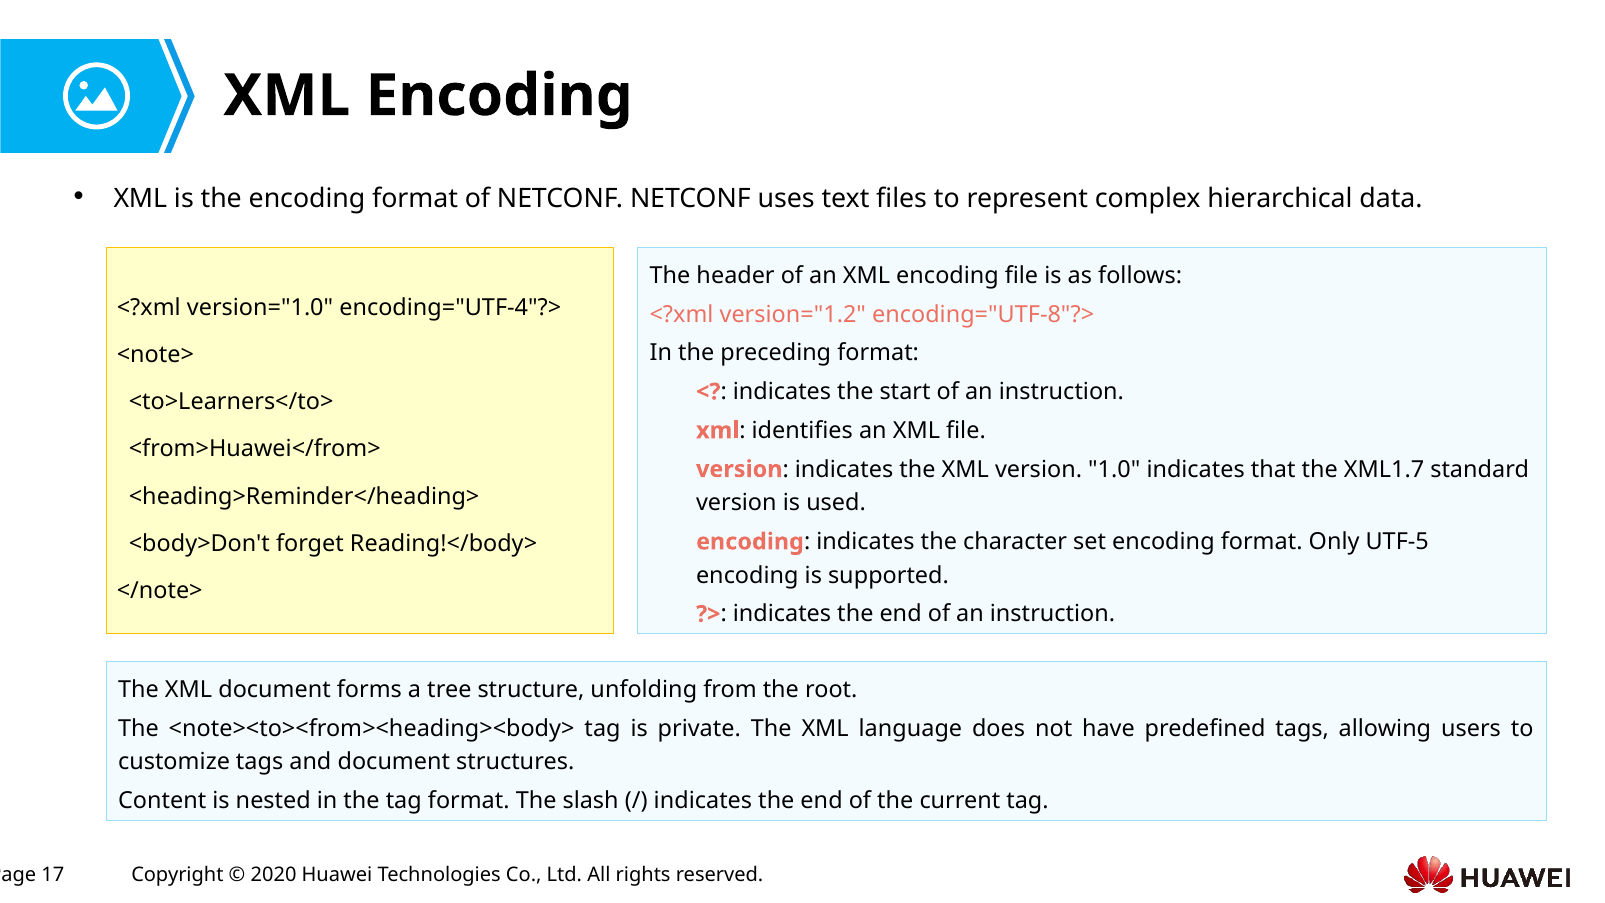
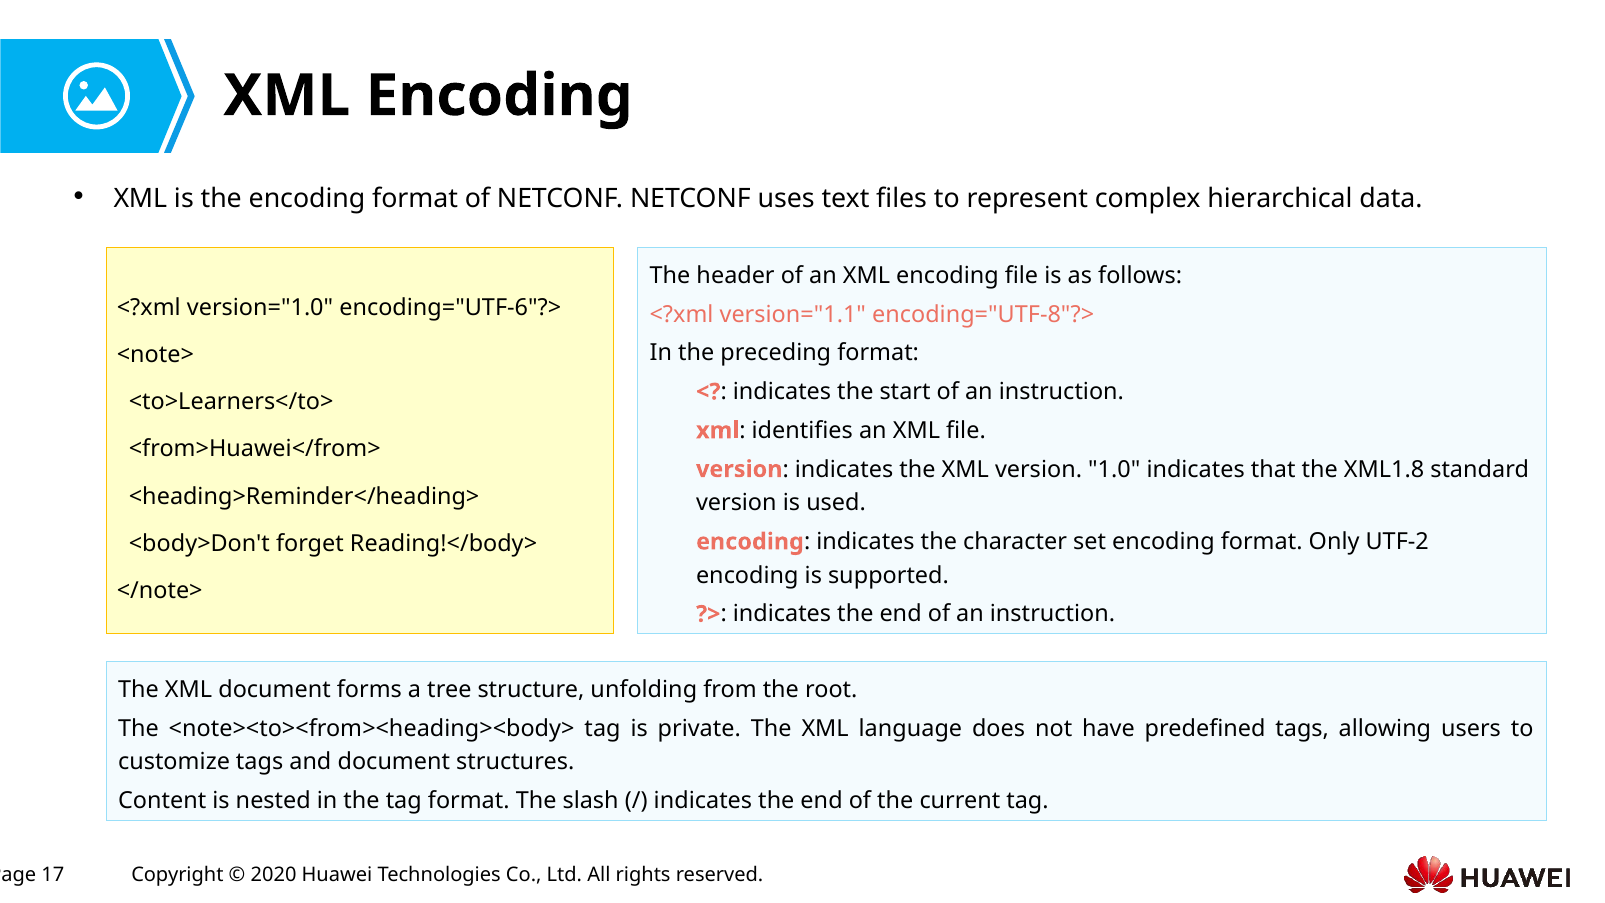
encoding="UTF-4"?>: encoding="UTF-4"?> -> encoding="UTF-6"?> (450, 308)
version="1.2: version="1.2 -> version="1.1 (793, 314)
XML1.7: XML1.7 -> XML1.8 (1384, 469)
UTF-5: UTF-5 -> UTF-2 (1397, 542)
